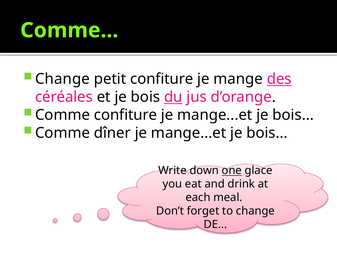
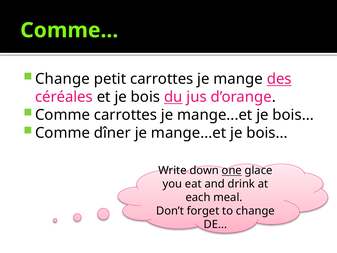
petit confiture: confiture -> carrottes (162, 79)
Comme confiture: confiture -> carrottes (125, 115)
